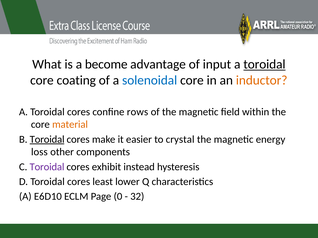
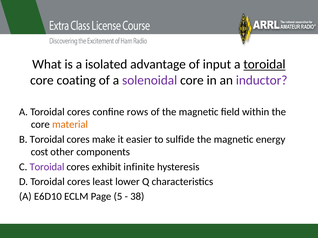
become: become -> isolated (106, 64)
solenoidal colour: blue -> purple (150, 80)
inductor colour: orange -> purple (262, 80)
Toroidal underline: present -> none (47, 140)
crystal: crystal -> sulfide (180, 140)
loss: loss -> cost (39, 152)
instead: instead -> infinite (139, 167)
0: 0 -> 5 (118, 197)
32: 32 -> 38 (137, 197)
